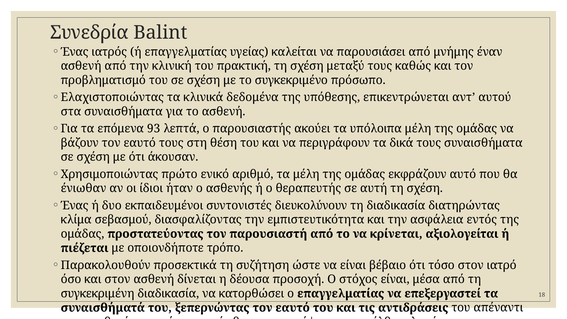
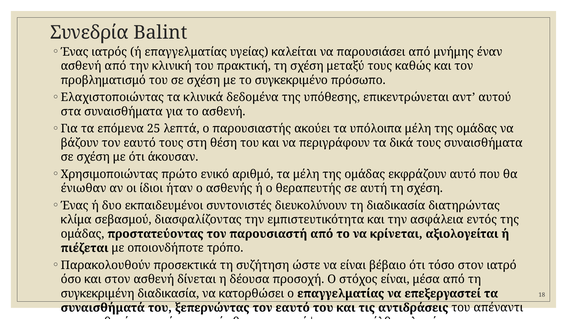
93: 93 -> 25 (154, 129)
